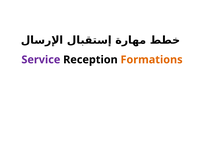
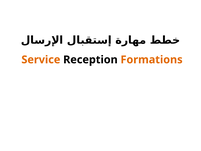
Service colour: purple -> orange (41, 60)
